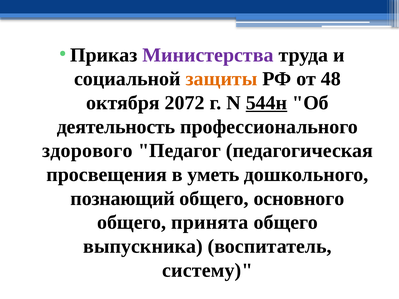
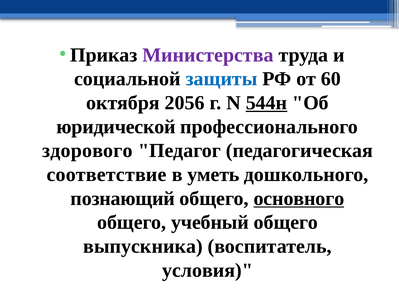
защиты colour: orange -> blue (222, 79)
48: 48 -> 60 (331, 79)
2072: 2072 -> 2056 (185, 103)
деятельность: деятельность -> юридической (116, 127)
просвещения: просвещения -> соответствие (107, 175)
основного underline: none -> present (299, 199)
принята: принята -> учебный (210, 223)
систему: систему -> условия (207, 270)
